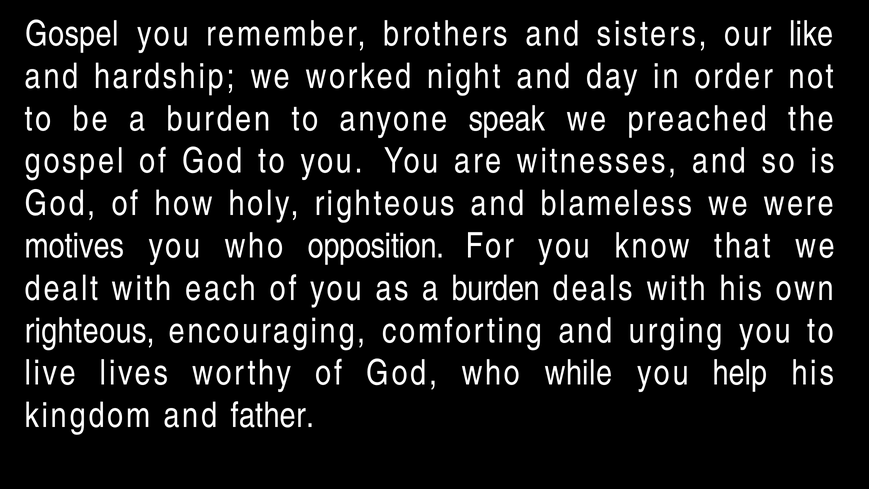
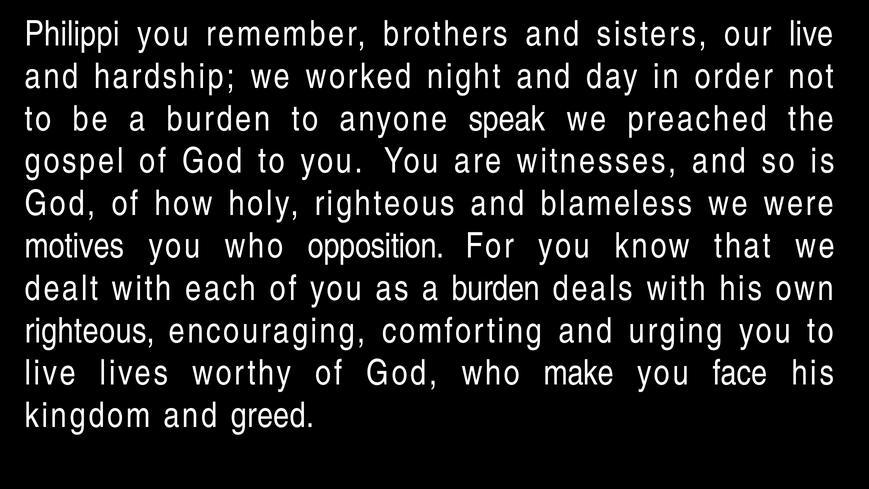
Gospel: Gospel -> Philippi (72, 34)
our like: like -> live (811, 34)
while: while -> make (579, 373)
help: help -> face (740, 373)
father: father -> greed (272, 415)
